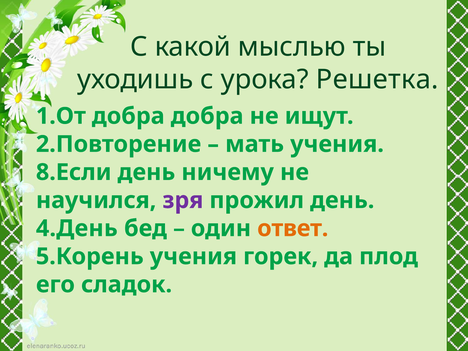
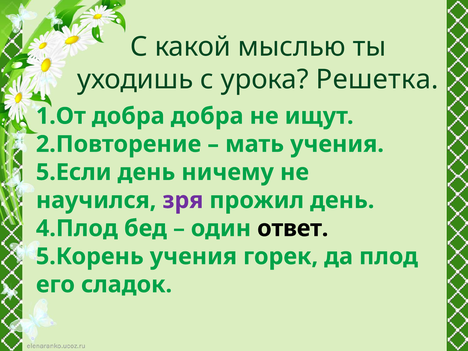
8.Если: 8.Если -> 5.Если (74, 172)
4.День: 4.День -> 4.Плод (77, 228)
ответ colour: orange -> black (293, 228)
